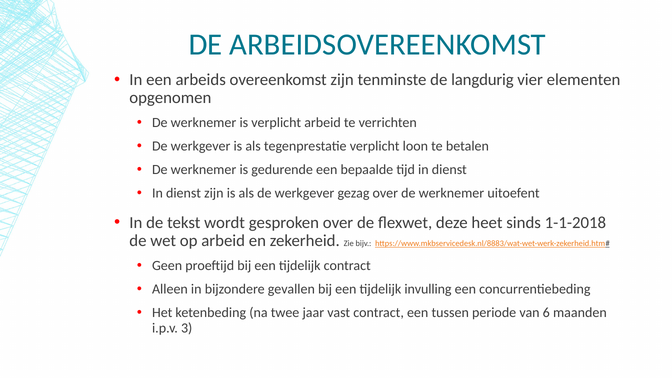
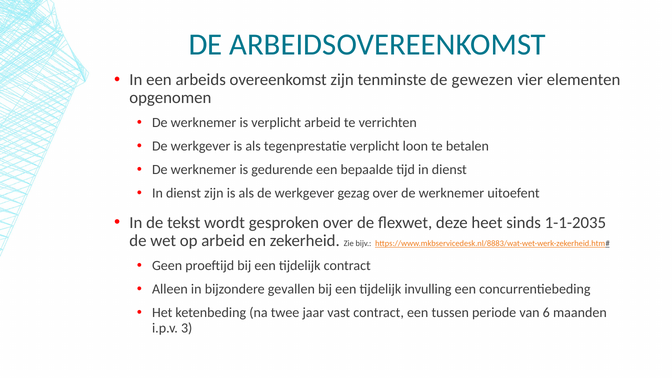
langdurig: langdurig -> gewezen (482, 80)
1-1-2018: 1-1-2018 -> 1-1-2035 (575, 223)
